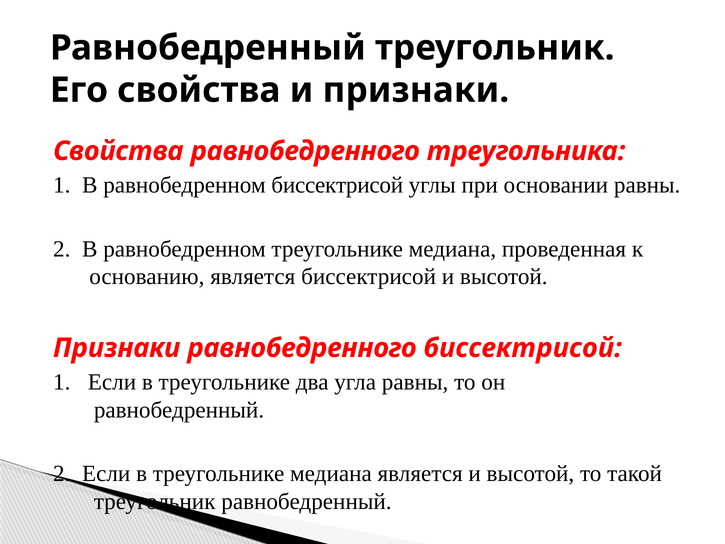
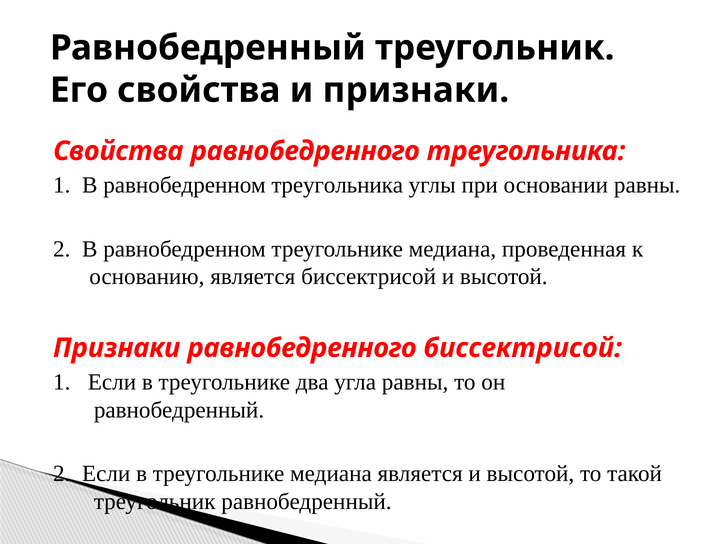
равнобедренном биссектрисой: биссектрисой -> треугольника (337, 185)
